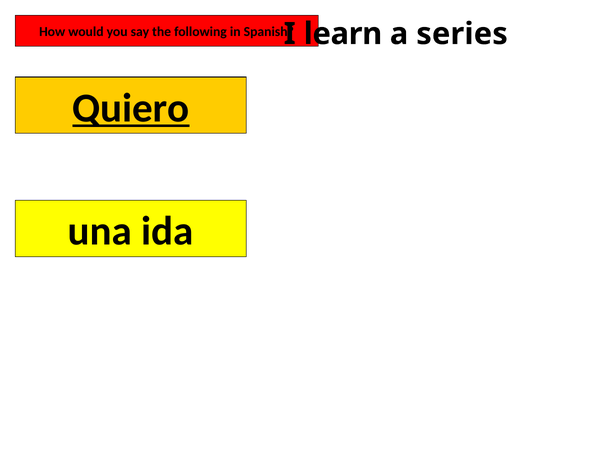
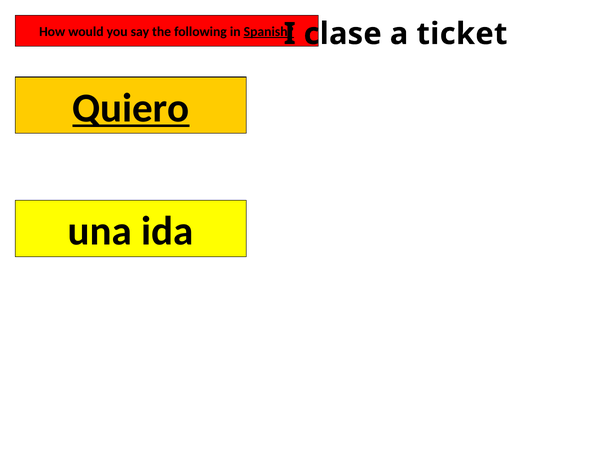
Spanish underline: none -> present (269, 32)
learn: learn -> clase (343, 34)
series: series -> ticket (462, 34)
